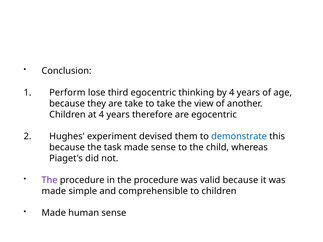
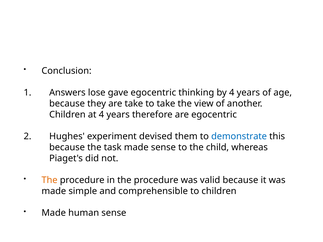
Perform: Perform -> Answers (67, 93)
third: third -> gave (118, 93)
The colour: purple -> orange (50, 180)
